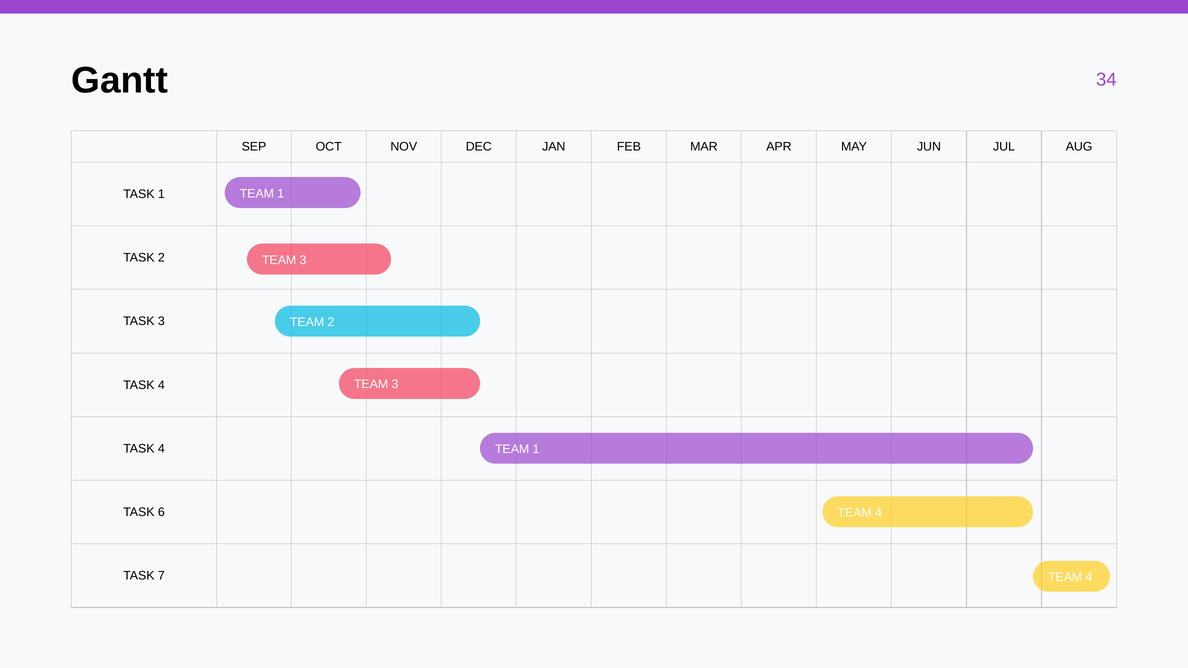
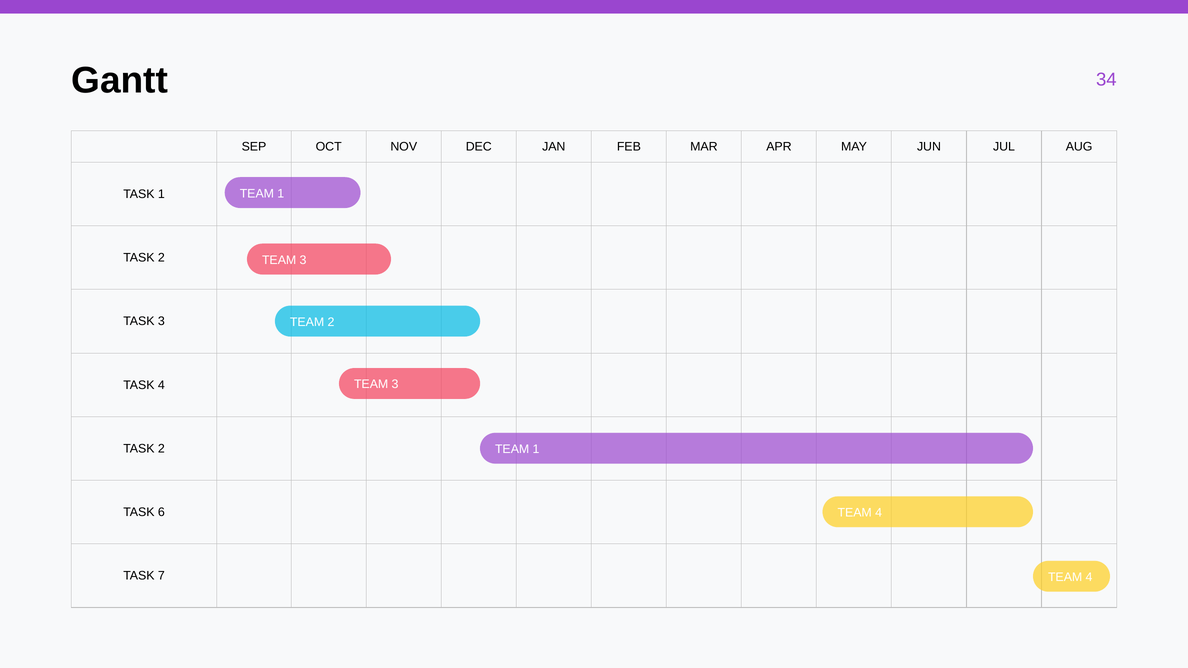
4: 4 -> 2 (161, 449)
